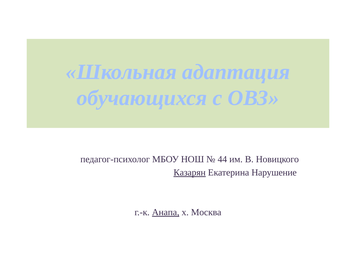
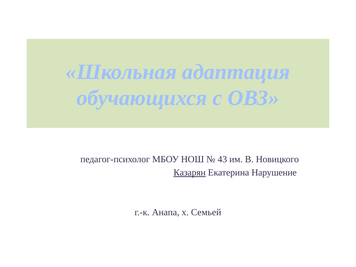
44: 44 -> 43 (222, 159)
Анапа underline: present -> none (166, 212)
Москва: Москва -> Семьей (206, 212)
